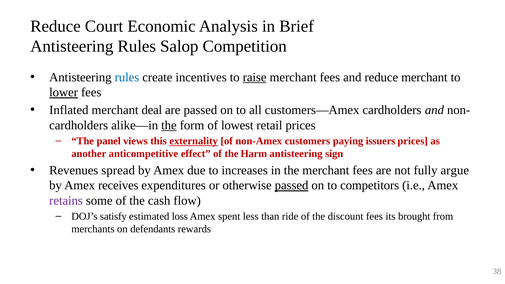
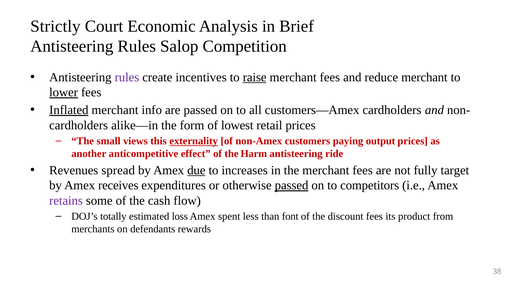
Reduce: Reduce -> Strictly (55, 26)
rules colour: blue -> purple (127, 77)
Inflated underline: none -> present (69, 110)
deal: deal -> info (152, 110)
the underline: present -> none (169, 125)
panel: panel -> small (109, 141)
issuers: issuers -> output (381, 141)
sign: sign -> ride (334, 154)
due underline: none -> present (196, 170)
argue: argue -> target (455, 170)
satisfy: satisfy -> totally (113, 216)
ride: ride -> font (290, 216)
brought: brought -> product (414, 216)
